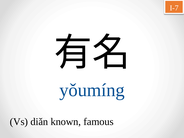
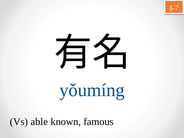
diǎn: diǎn -> able (39, 122)
